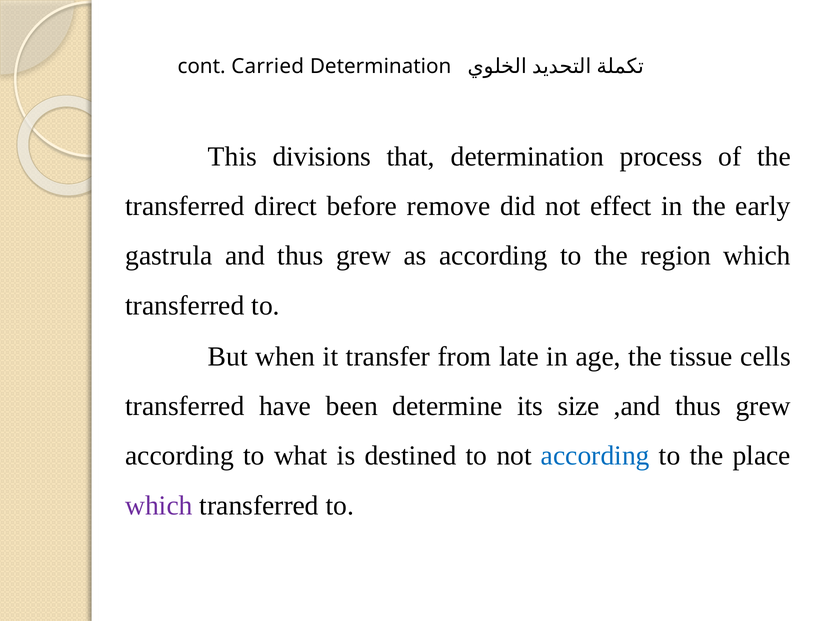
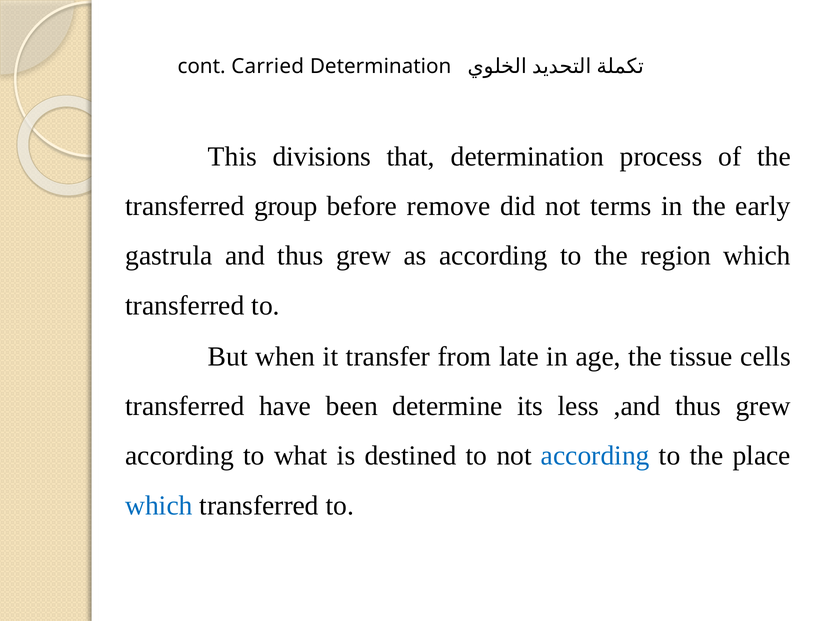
direct: direct -> group (286, 206)
effect: effect -> terms (621, 206)
size: size -> less (578, 406)
which colour: purple -> blue (159, 505)
